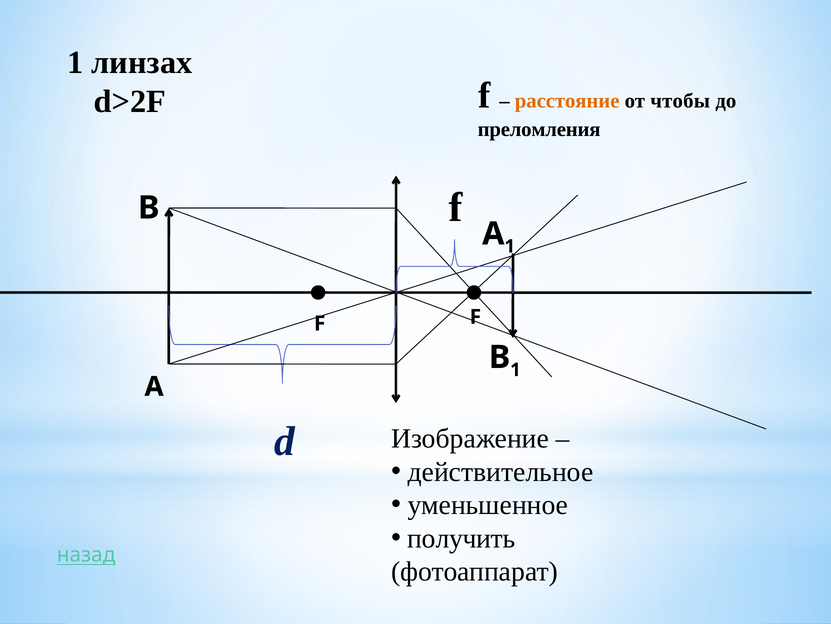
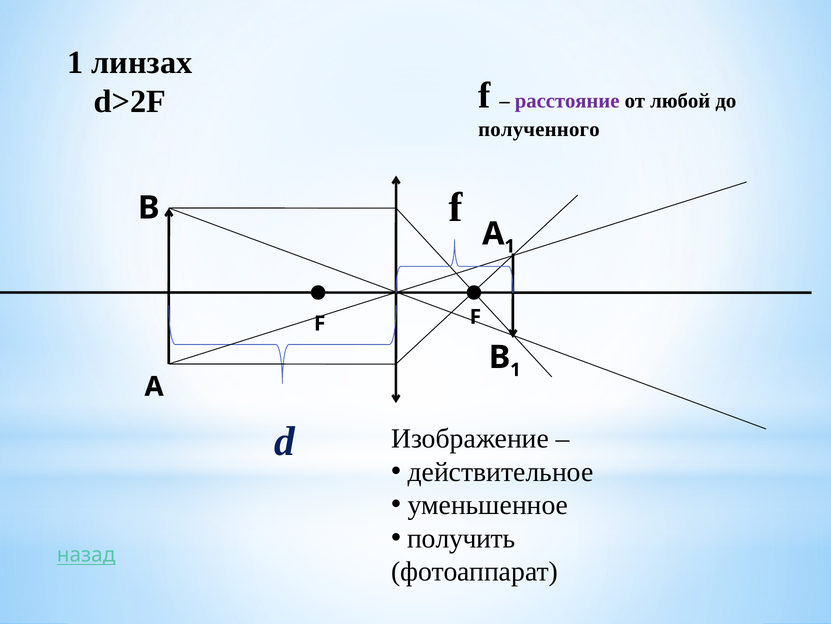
расстояние colour: orange -> purple (567, 101)
чтобы: чтобы -> любой (680, 101)
преломления: преломления -> полученного (539, 129)
